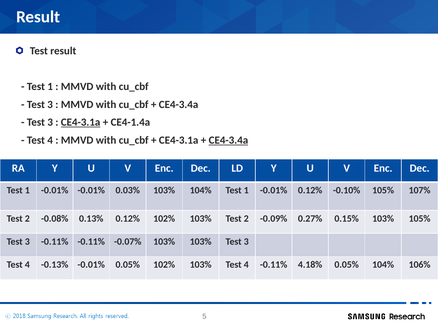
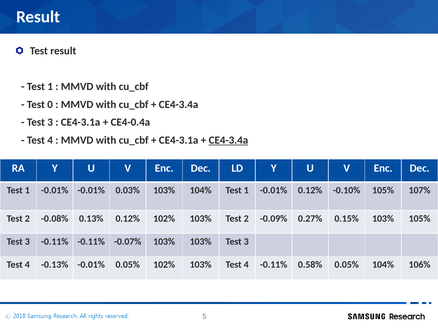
3: 3 -> 0 (50, 105)
CE4-3.1a underline: present -> none (81, 123)
CE4-1.4a: CE4-1.4a -> CE4-0.4a (130, 123)
4.18%: 4.18% -> 0.58% (310, 265)
